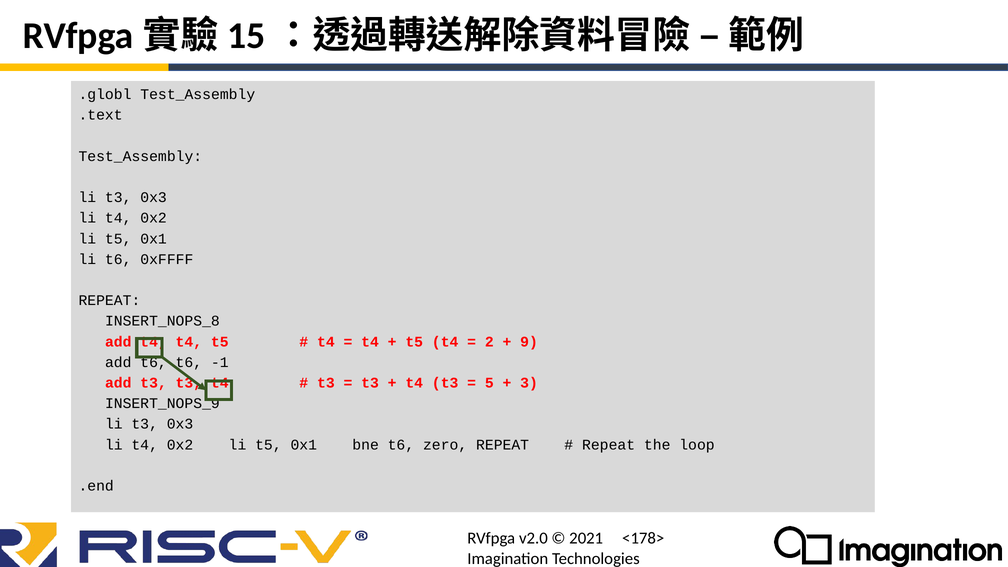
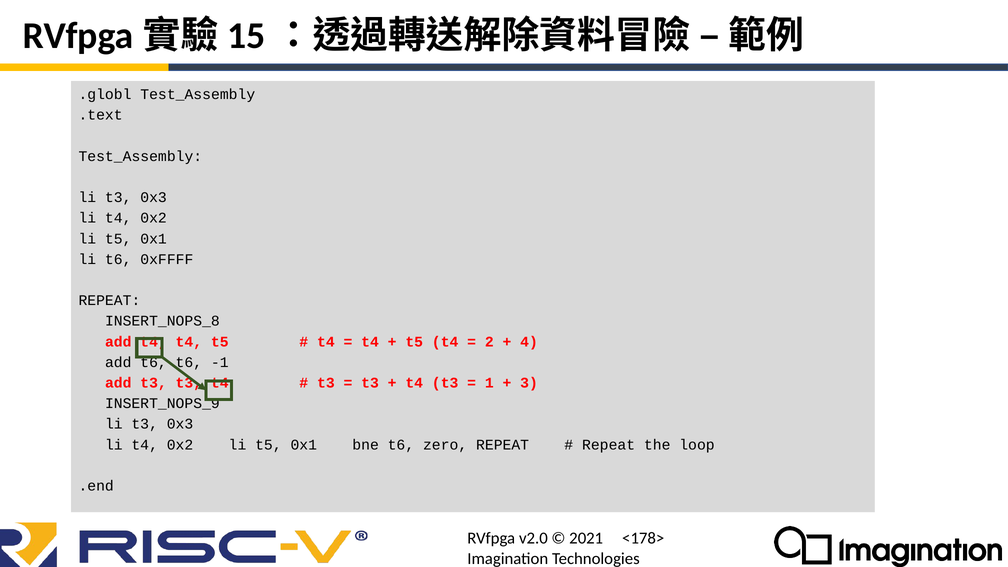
9: 9 -> 4 (529, 342)
5: 5 -> 1 (489, 383)
